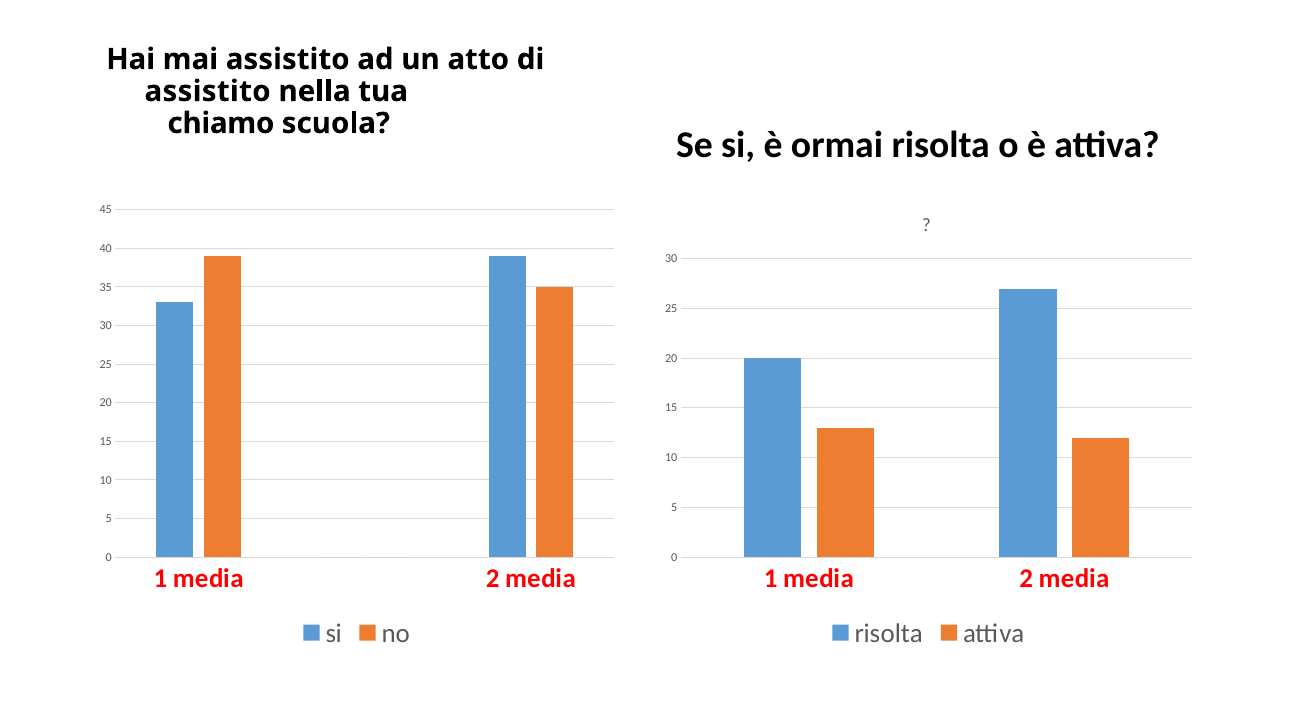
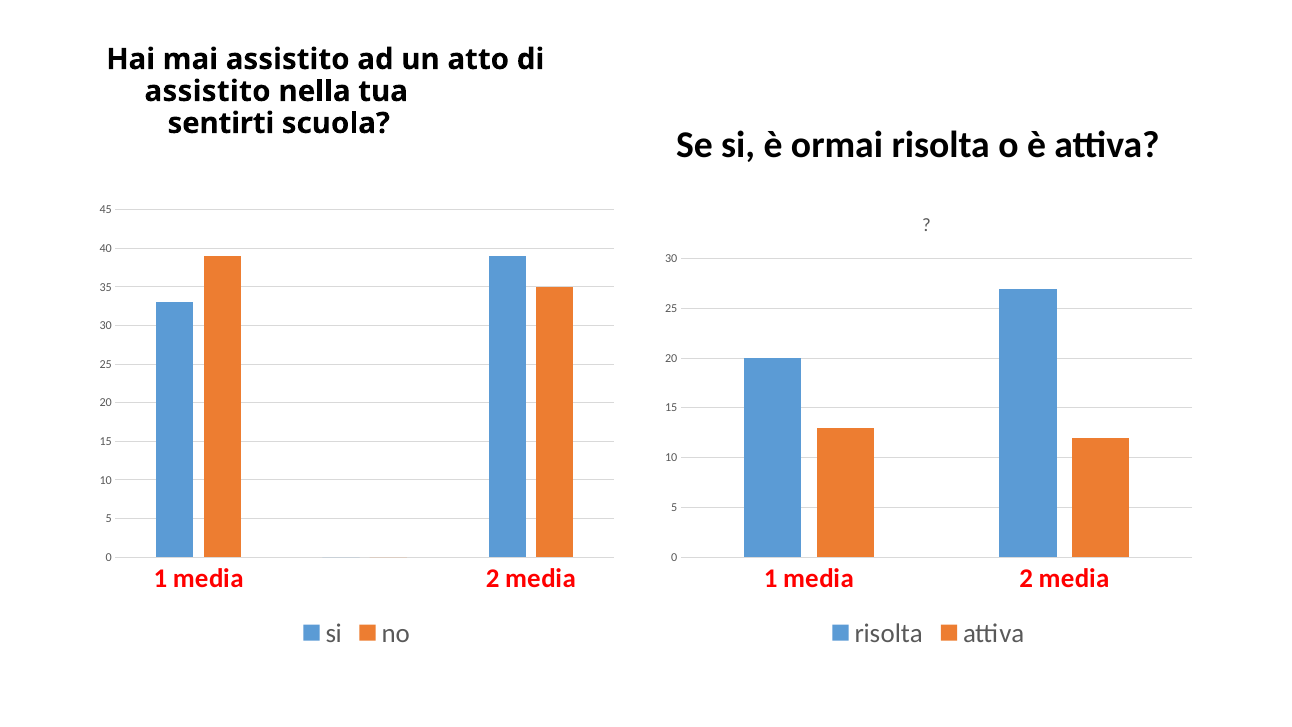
chiamo: chiamo -> sentirti (221, 123)
